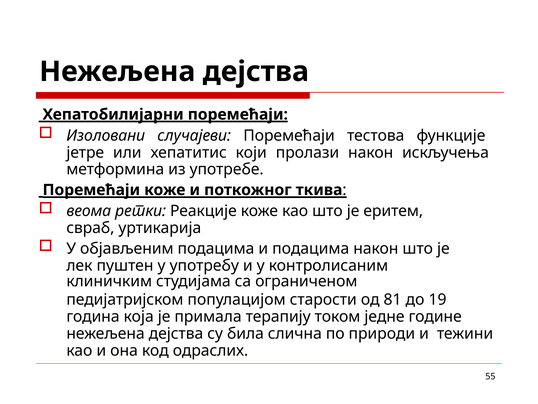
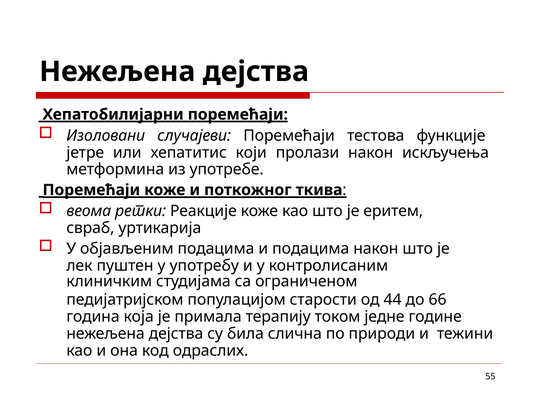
81: 81 -> 44 (393, 299)
19: 19 -> 66 (438, 299)
